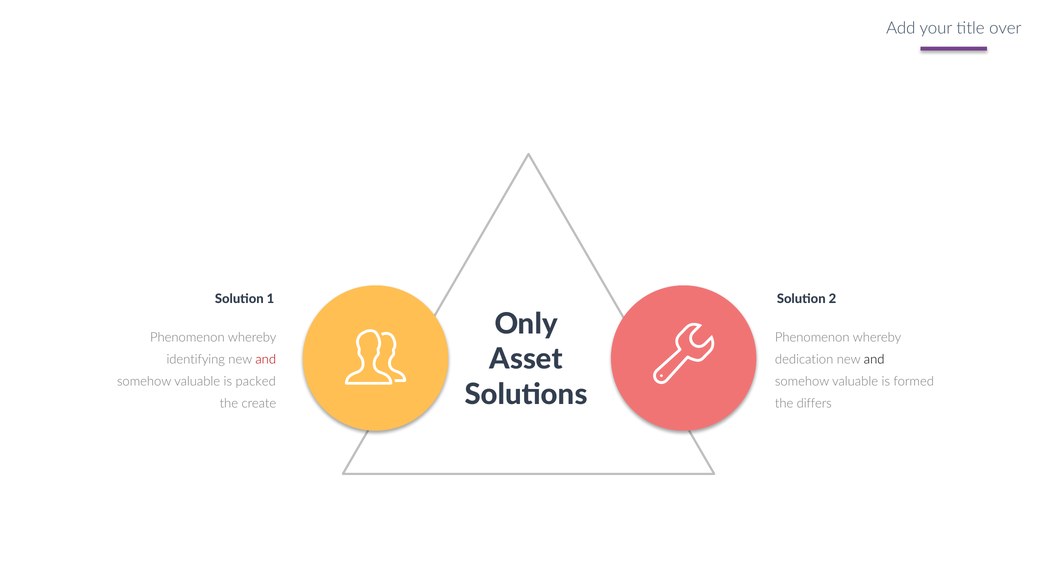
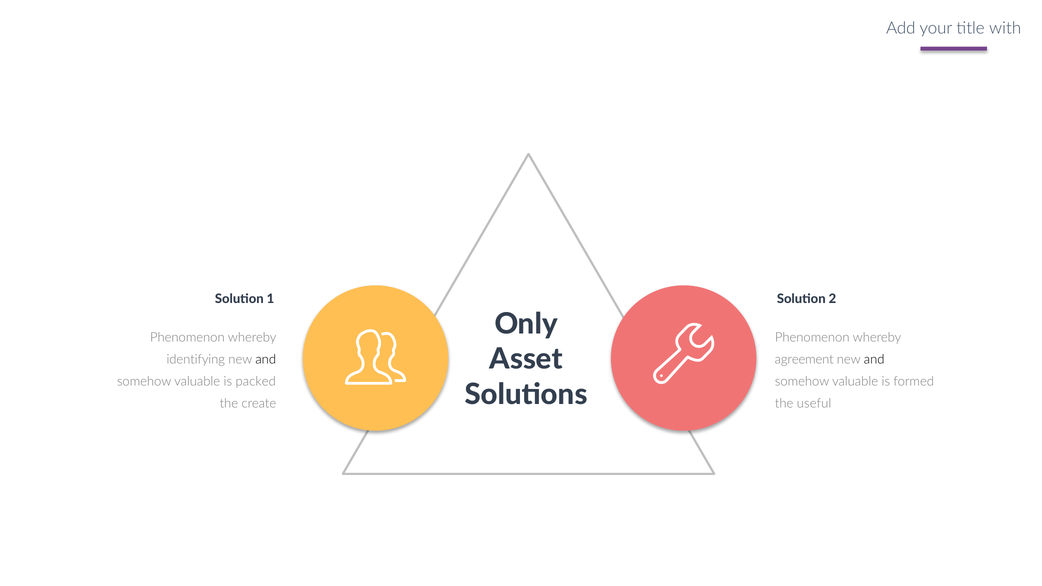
over: over -> with (1005, 28)
and colour: red -> black (266, 360)
dedication: dedication -> agreement (804, 360)
differs: differs -> useful (814, 403)
